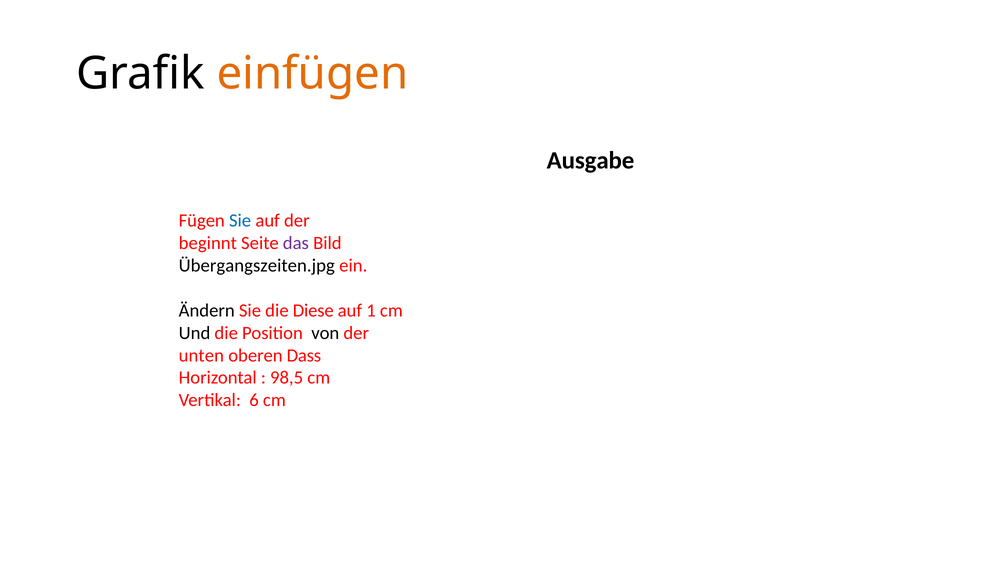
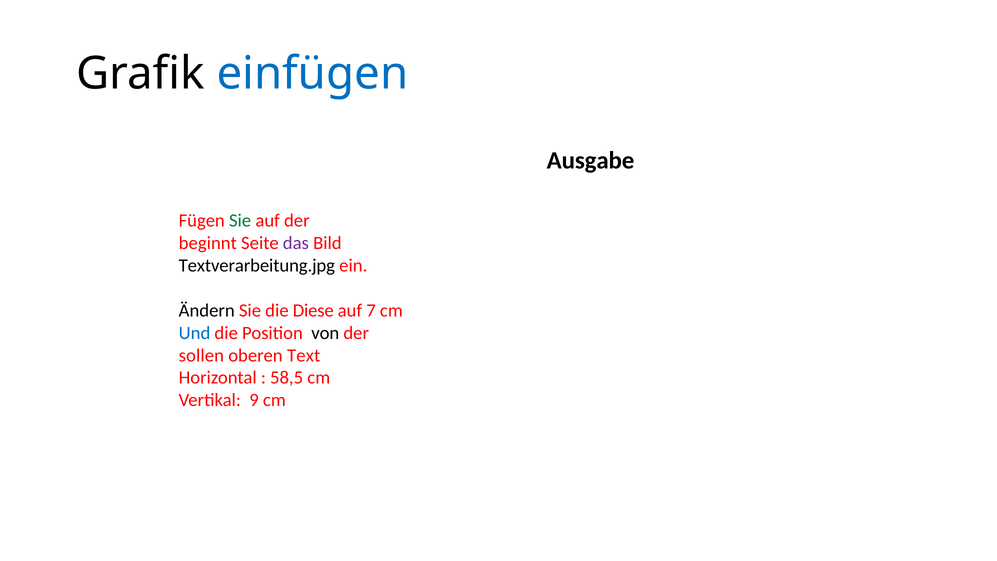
einfügen colour: orange -> blue (312, 74)
Sie colour: blue -> green (240, 221)
Übergangszeiten.jpg: Übergangszeiten.jpg -> Textverarbeitung.jpg (257, 265)
1: 1 -> 7 (371, 310)
Und colour: black -> blue (195, 333)
unten: unten -> sollen (201, 355)
Dass: Dass -> Text (304, 355)
98,5: 98,5 -> 58,5 (287, 378)
6: 6 -> 9 (254, 400)
